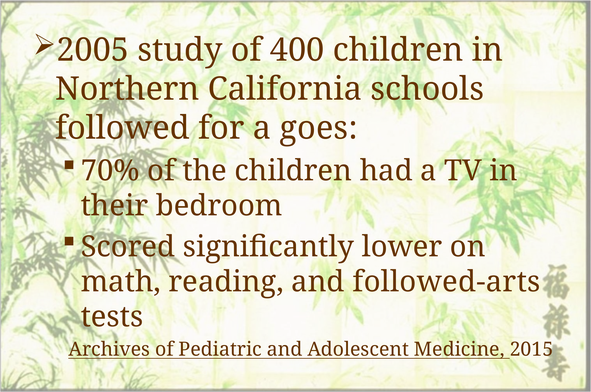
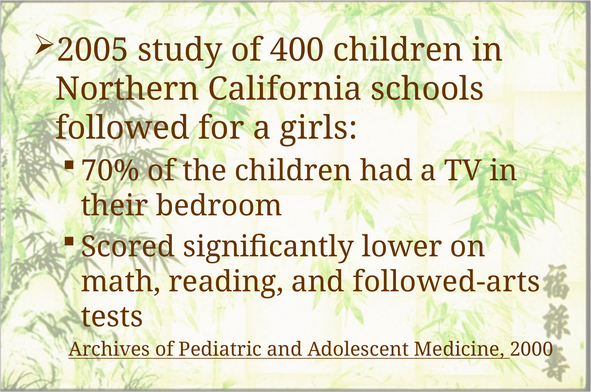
goes: goes -> girls (319, 128)
2015: 2015 -> 2000 (532, 349)
